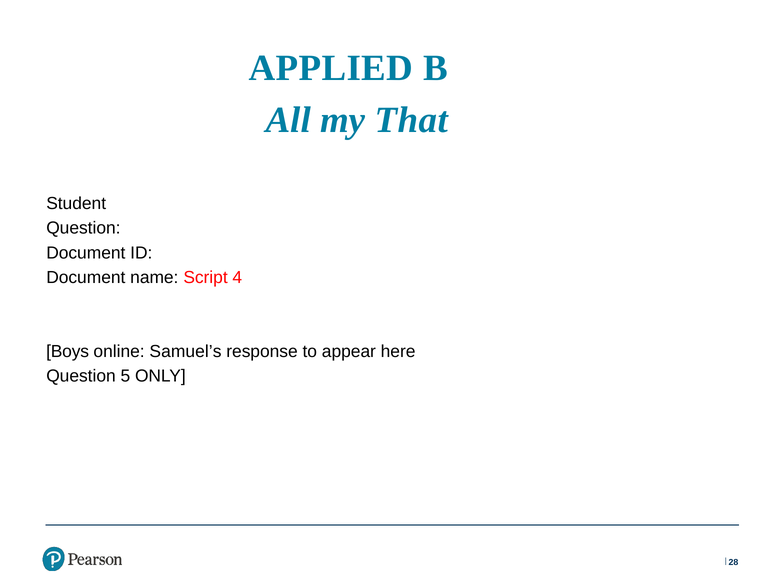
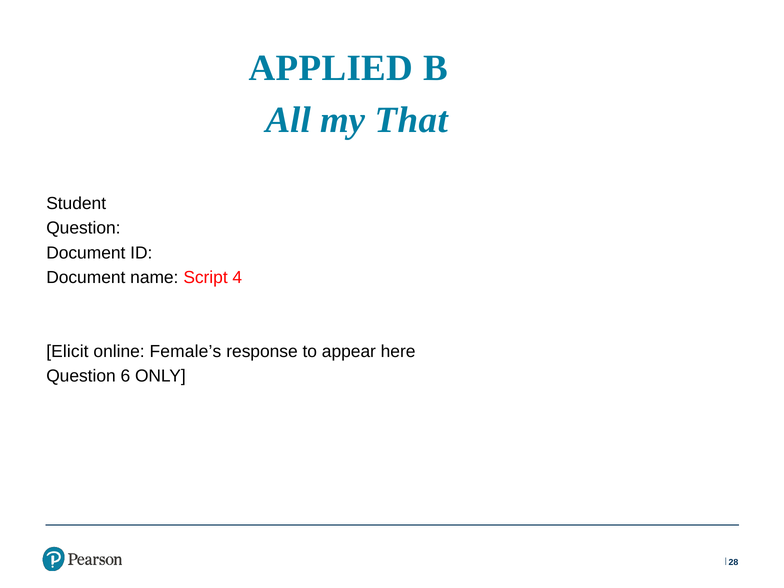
Boys: Boys -> Elicit (67, 351)
Samuel’s: Samuel’s -> Female’s (185, 351)
5: 5 -> 6 (125, 376)
